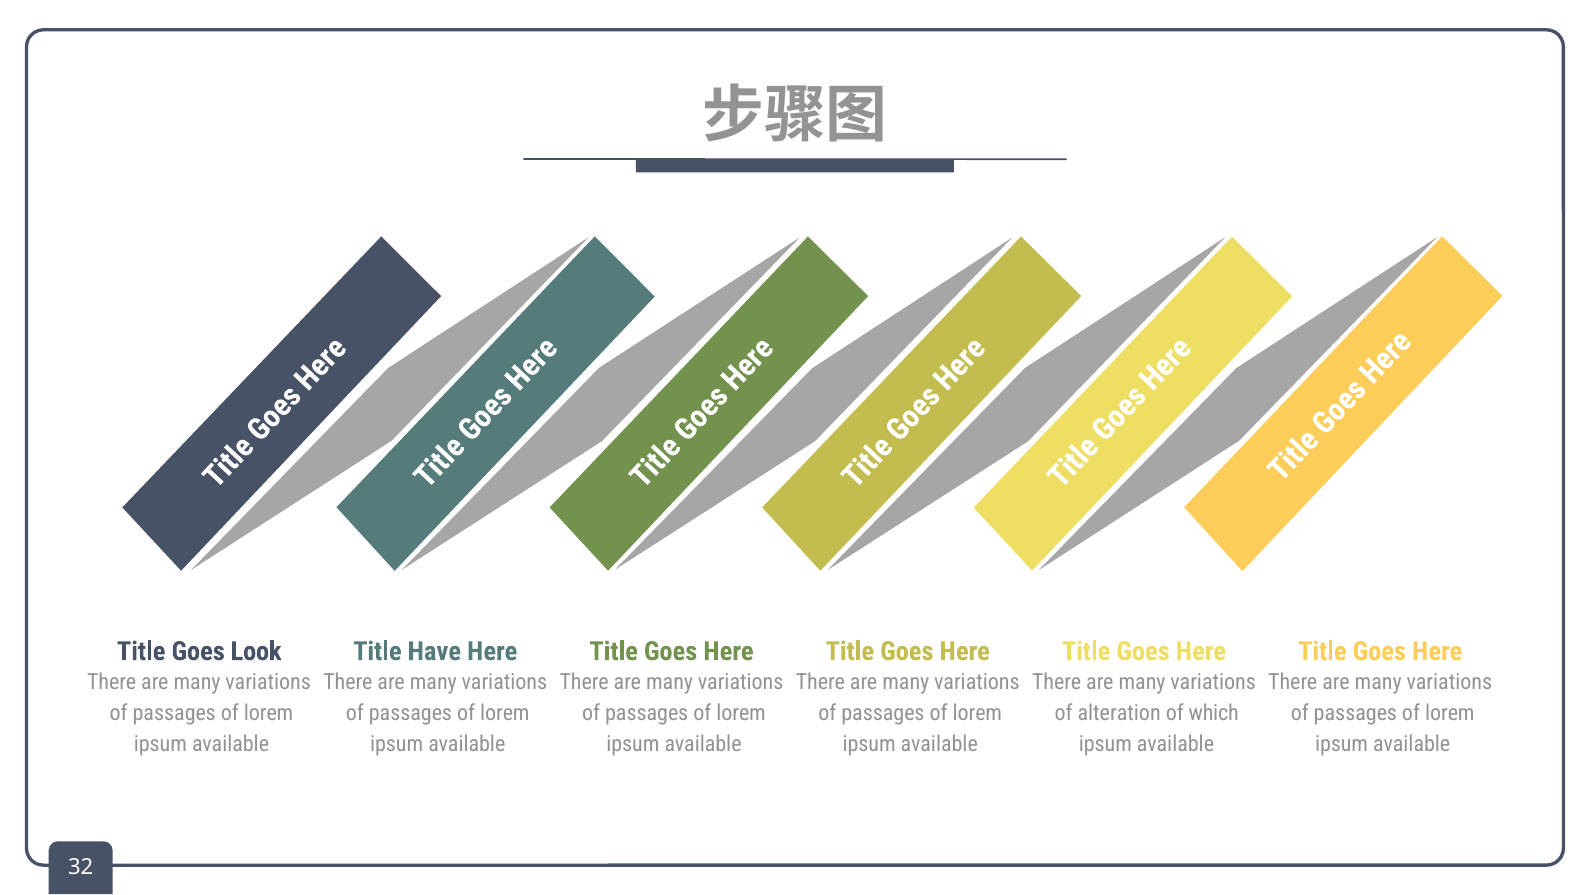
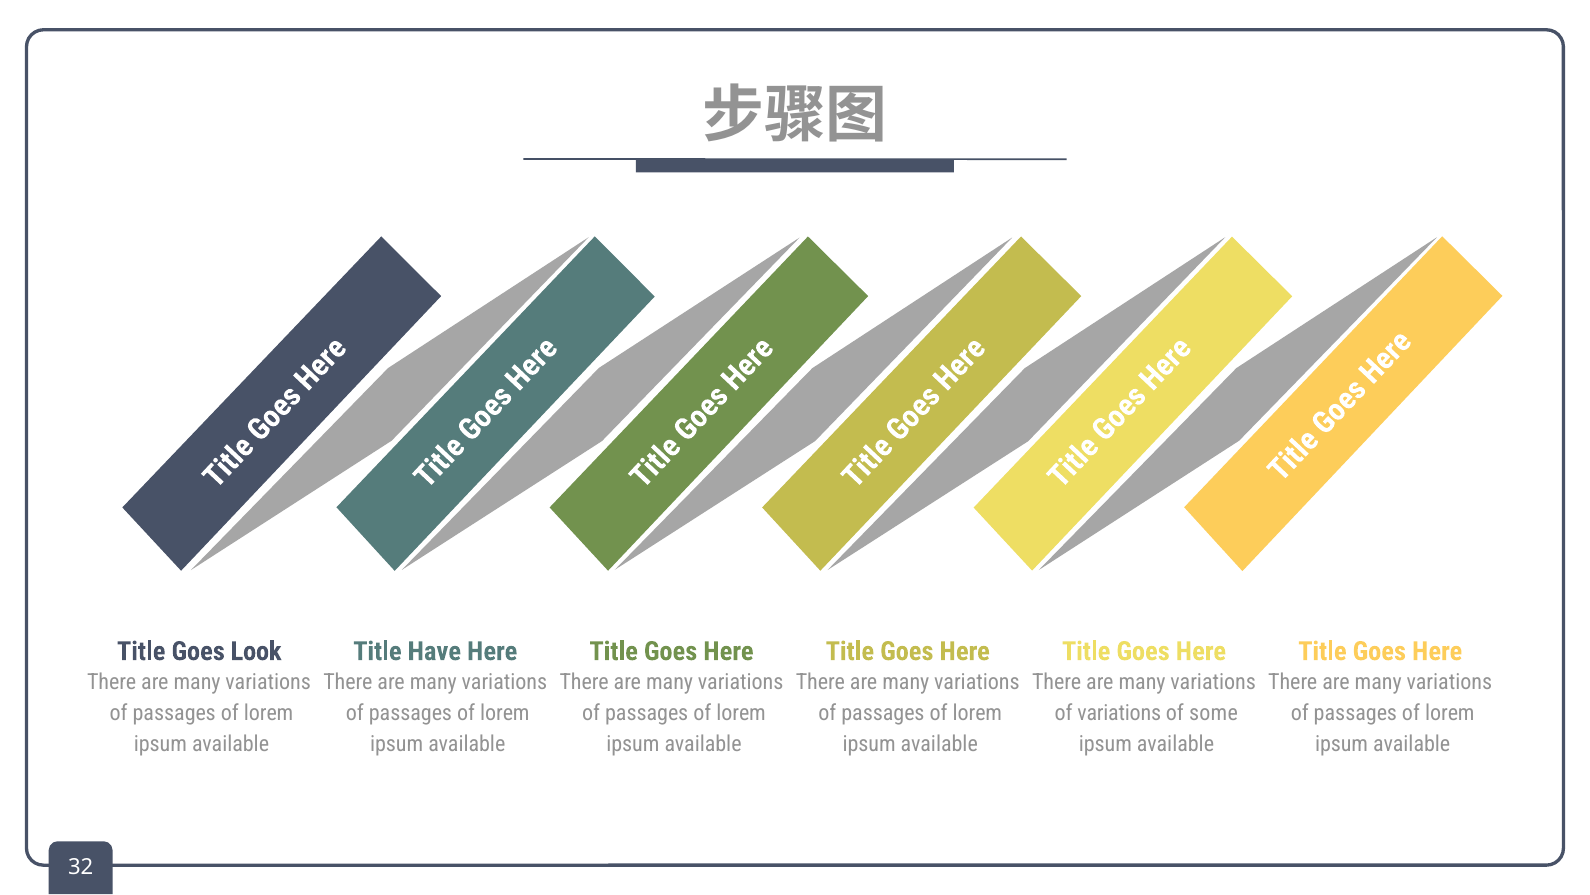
of alteration: alteration -> variations (1119, 712)
which: which -> some (1213, 712)
